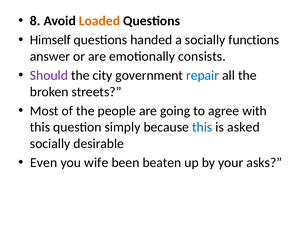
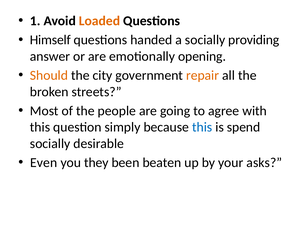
8: 8 -> 1 (35, 21)
functions: functions -> providing (254, 40)
consists: consists -> opening (202, 56)
Should colour: purple -> orange (49, 76)
repair colour: blue -> orange (203, 76)
asked: asked -> spend (244, 127)
wife: wife -> they (96, 163)
